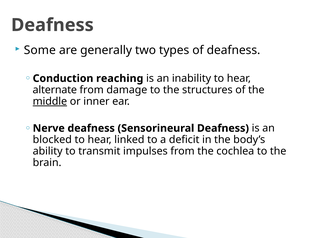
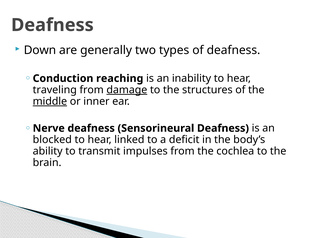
Some: Some -> Down (40, 50)
alternate: alternate -> traveling (55, 90)
damage underline: none -> present (127, 90)
